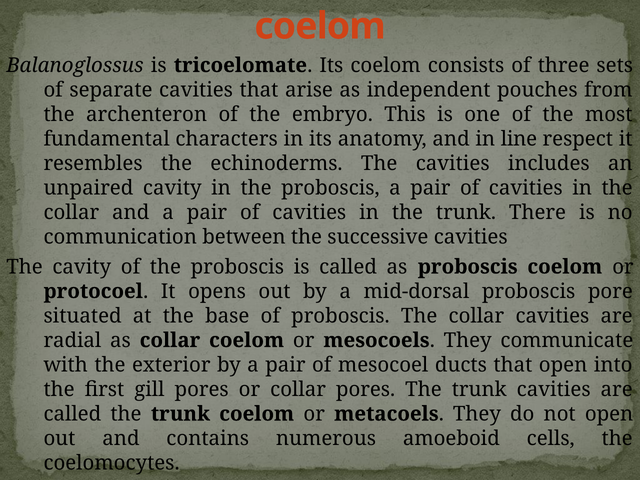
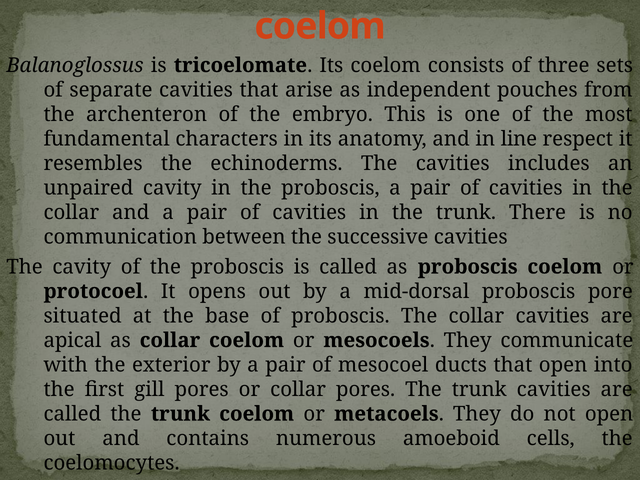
radial: radial -> apical (72, 340)
